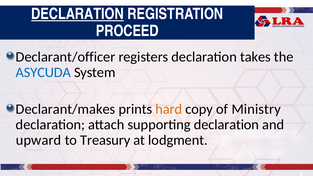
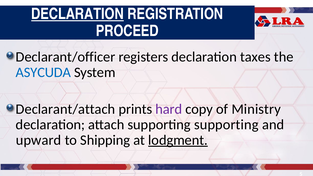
takes: takes -> taxes (255, 57)
Declarant/makes: Declarant/makes -> Declarant/attach (65, 109)
hard colour: orange -> purple (169, 109)
supporting declaration: declaration -> supporting (226, 125)
Treasury: Treasury -> Shipping (105, 140)
lodgment underline: none -> present (178, 140)
